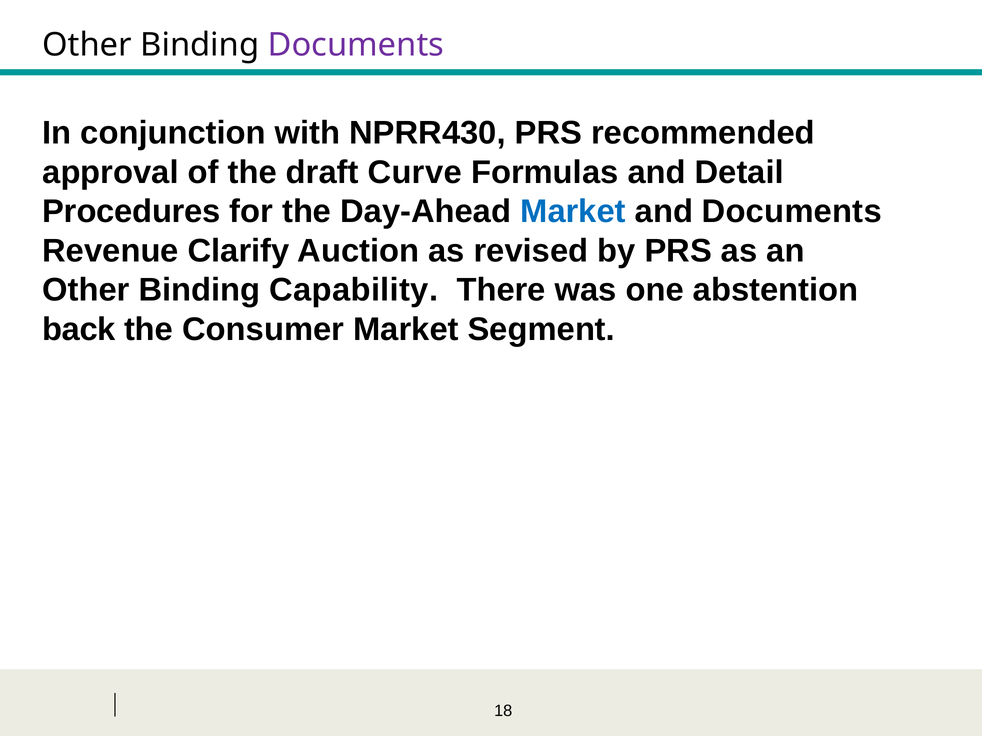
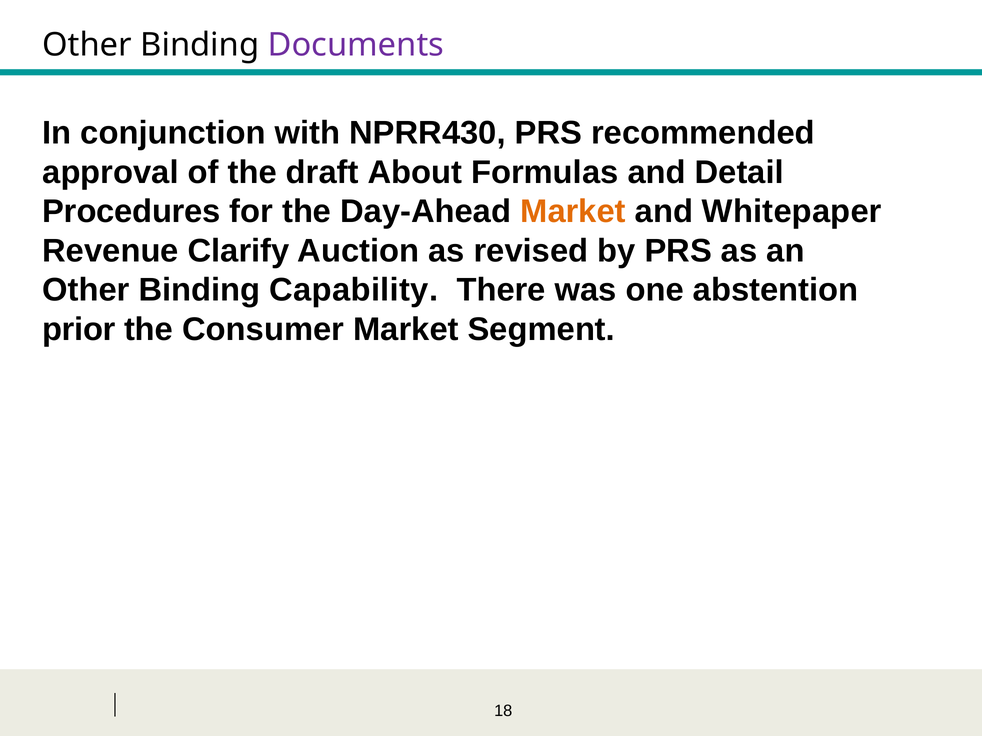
Curve: Curve -> About (415, 172)
Market colour: blue -> orange (573, 212)
and Documents: Documents -> Whitepaper (792, 212)
back: back -> prior (79, 330)
